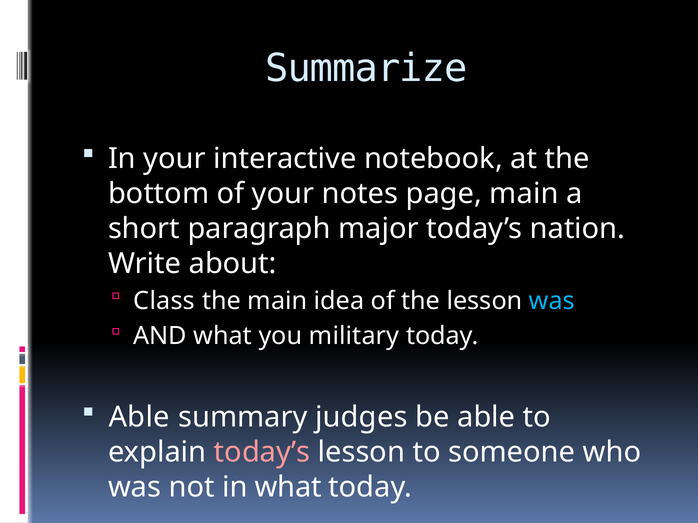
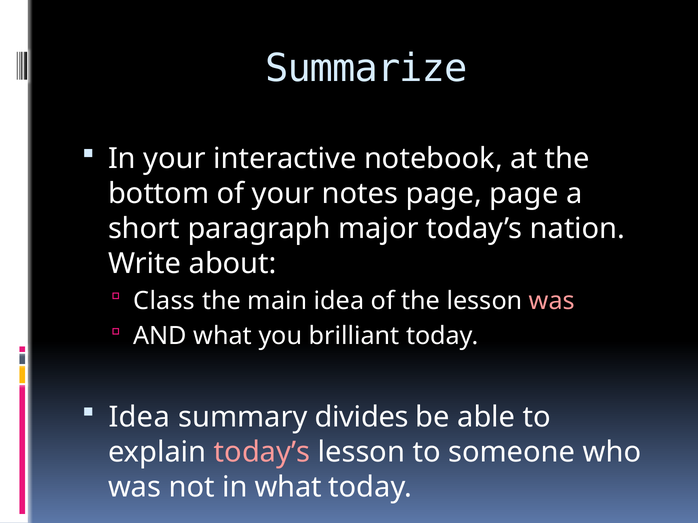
page main: main -> page (524, 194)
was colour: light blue -> pink (552, 301)
military: military -> brilliant (354, 336)
Able: Able -> Idea (139, 418)
judges: judges -> divides (362, 418)
